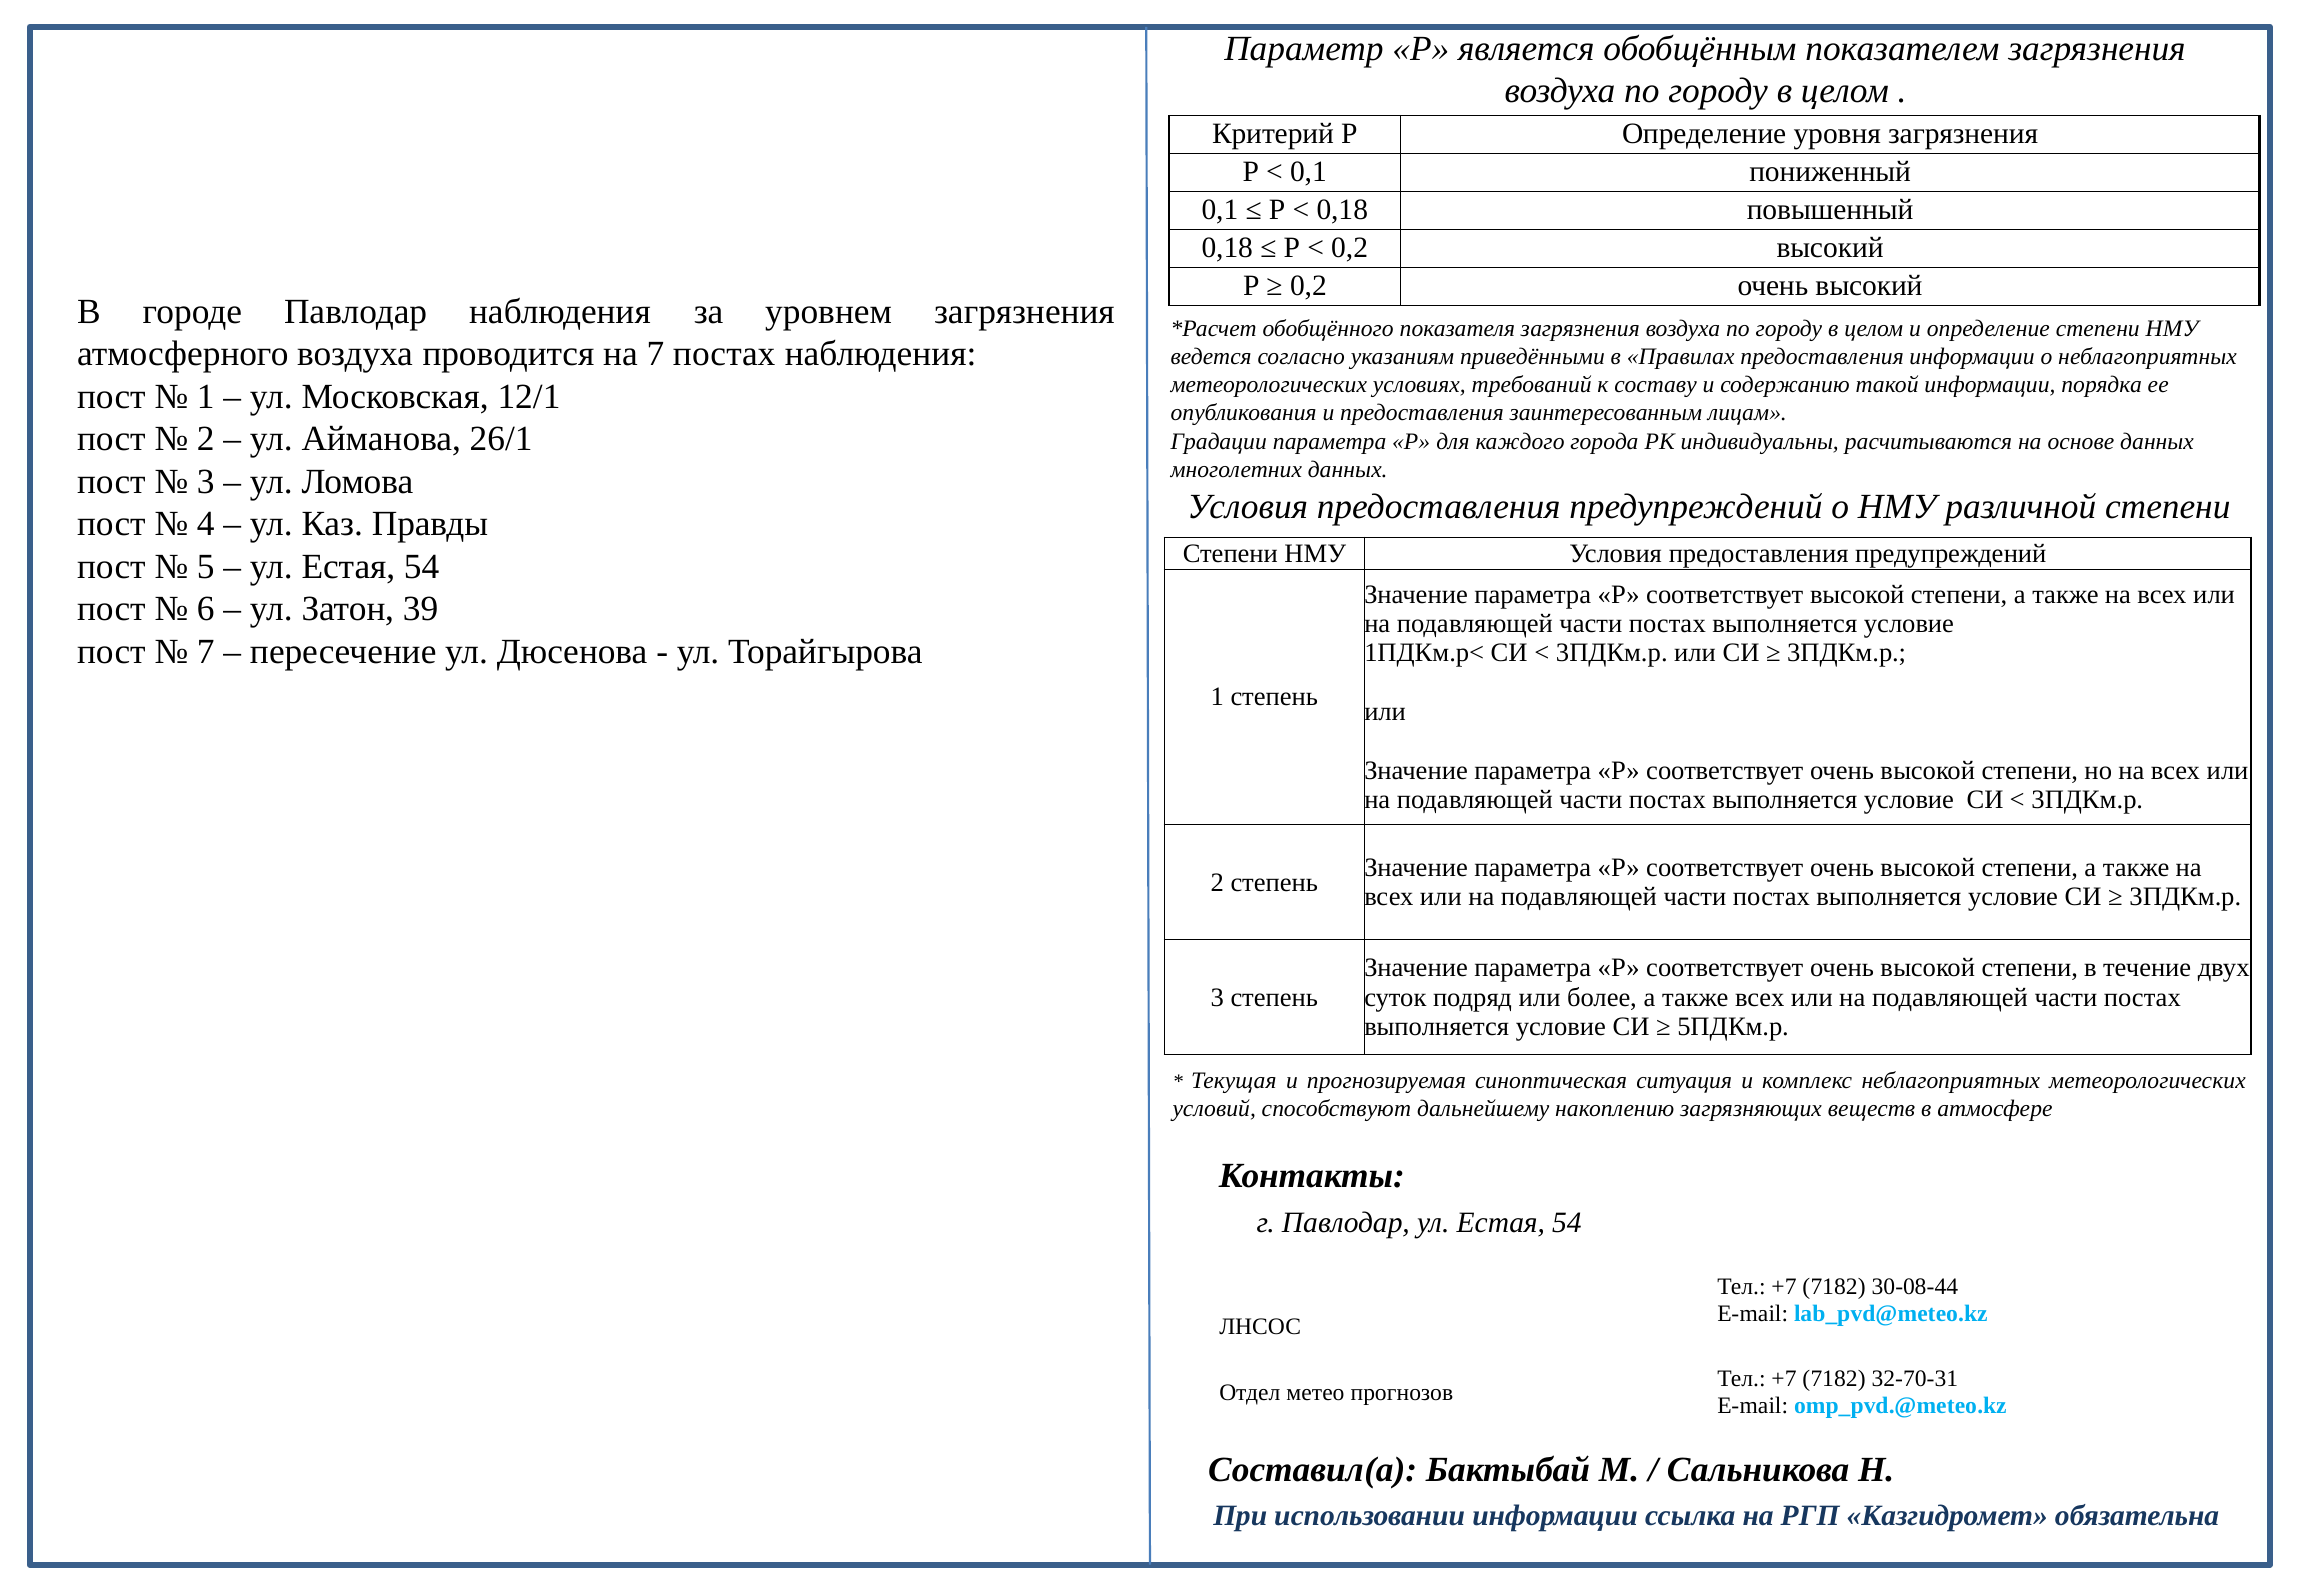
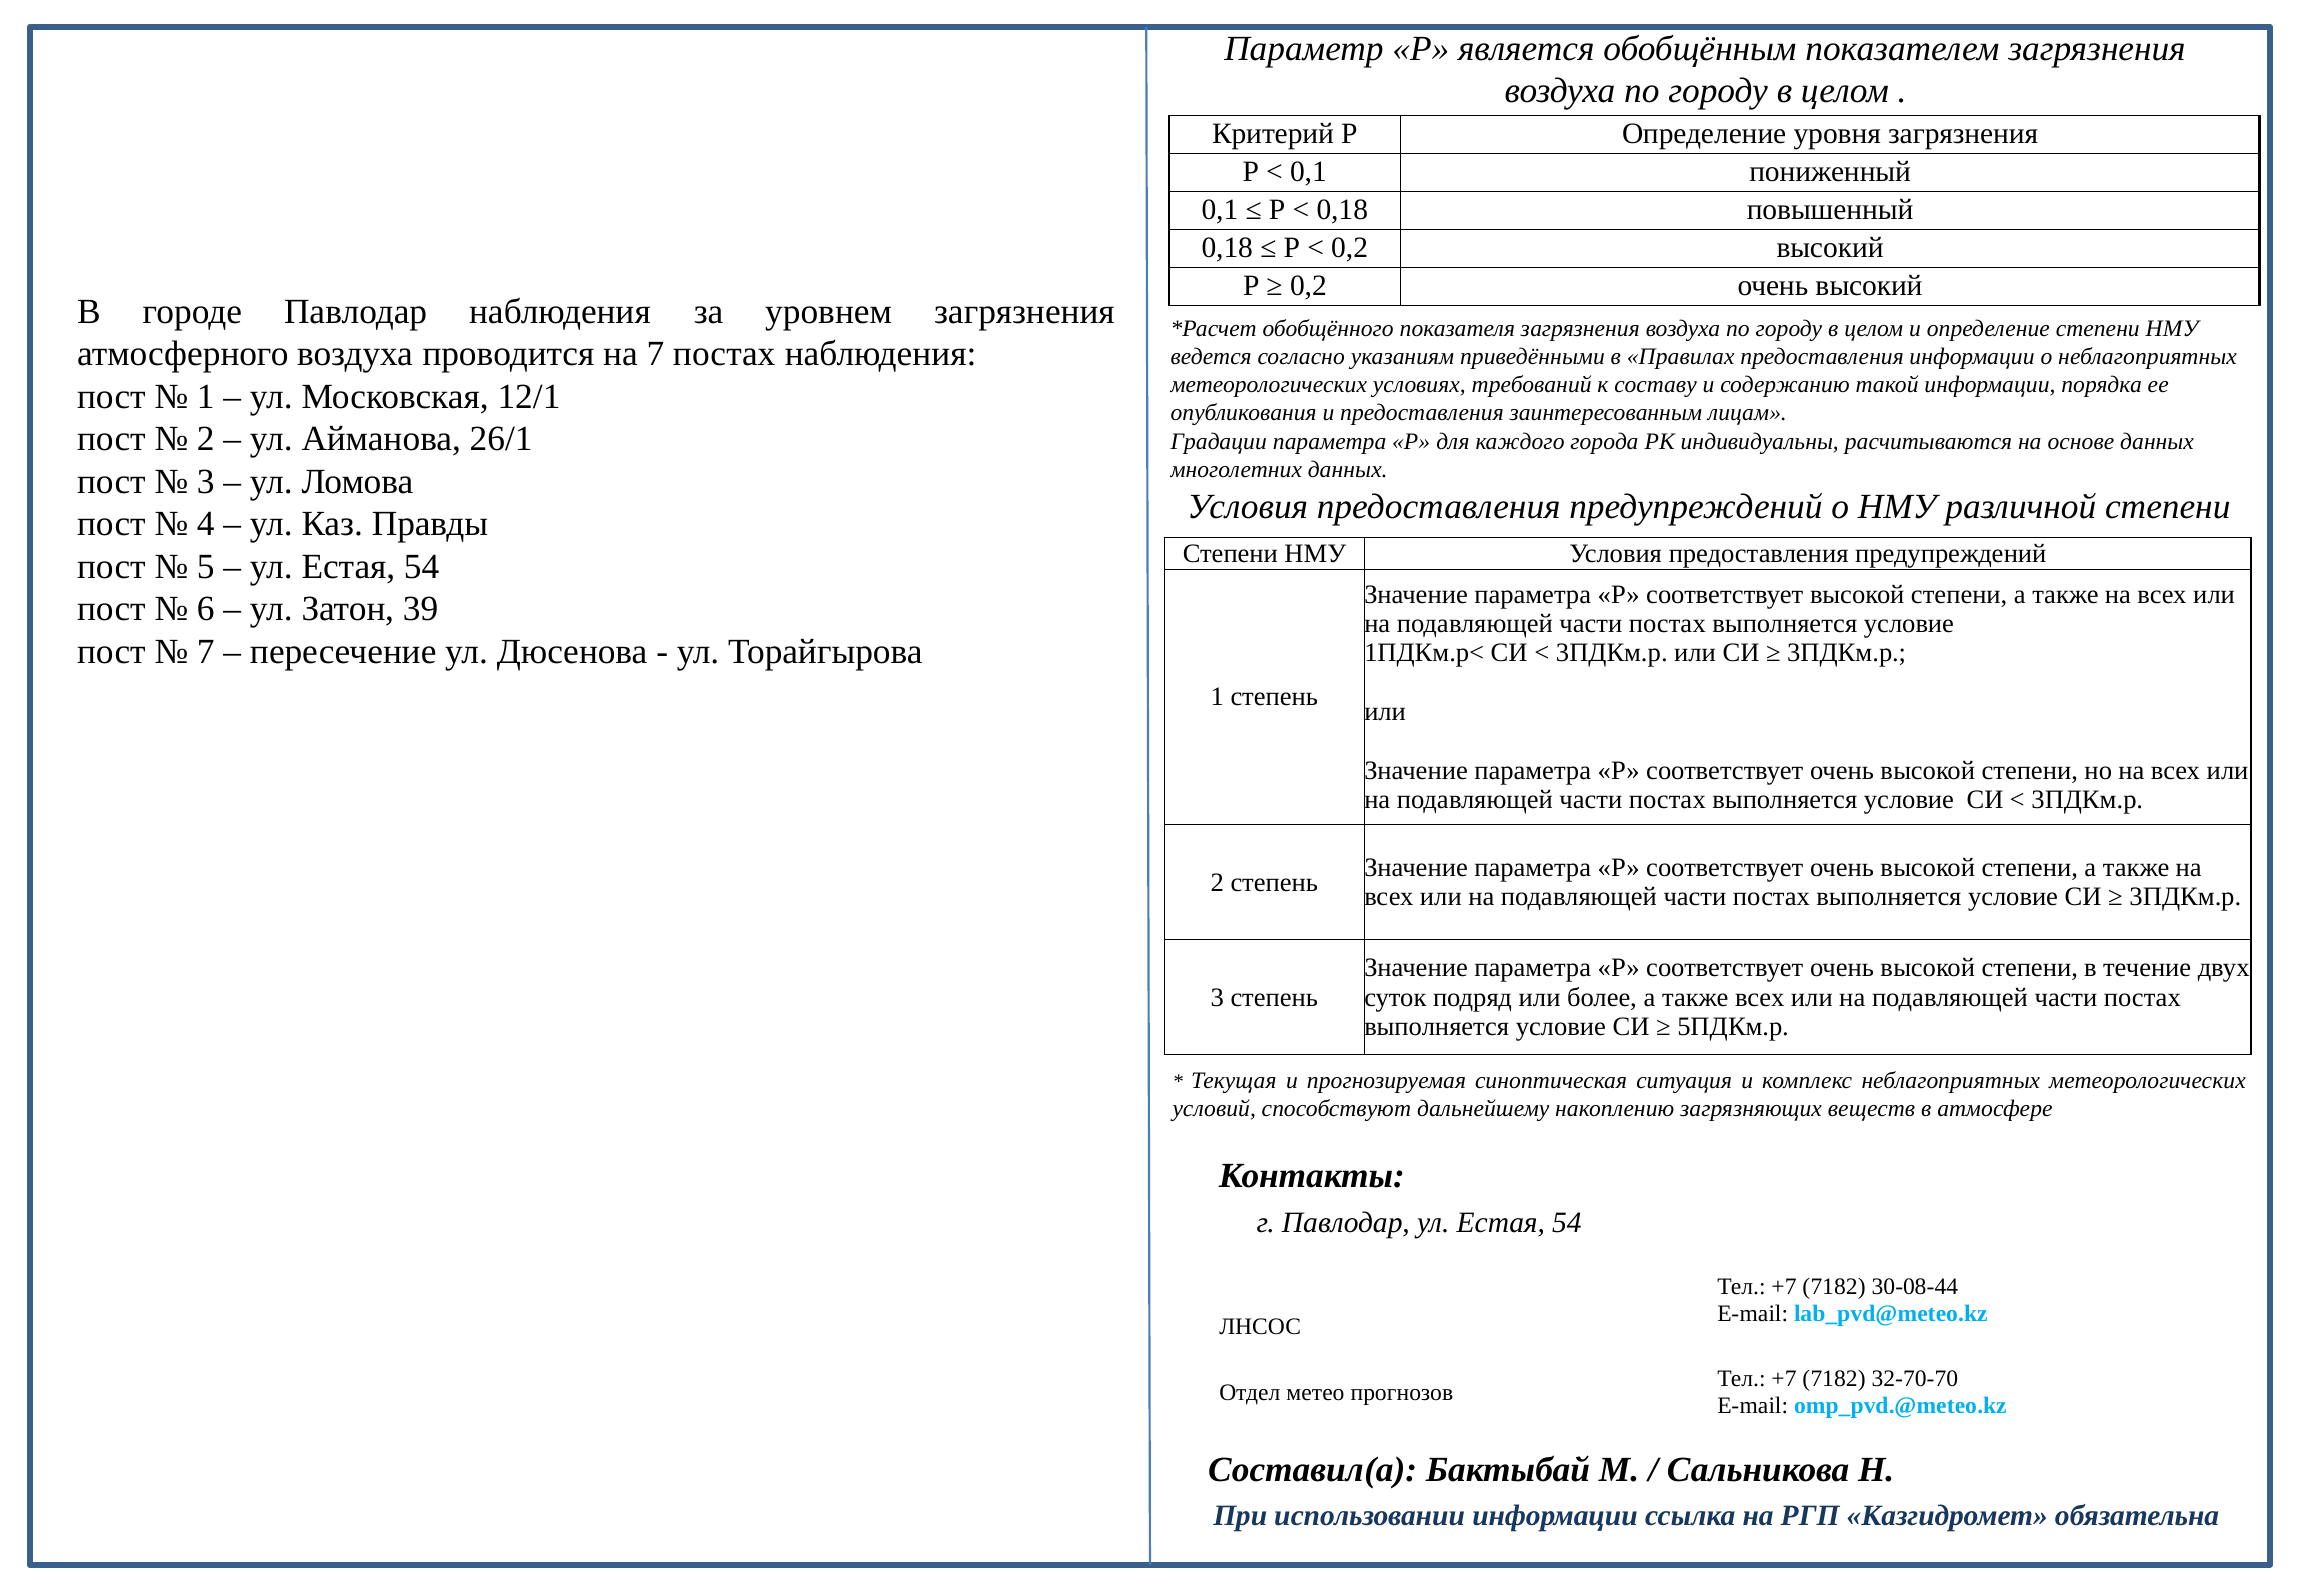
32-70-31: 32-70-31 -> 32-70-70 (1915, 1379)
